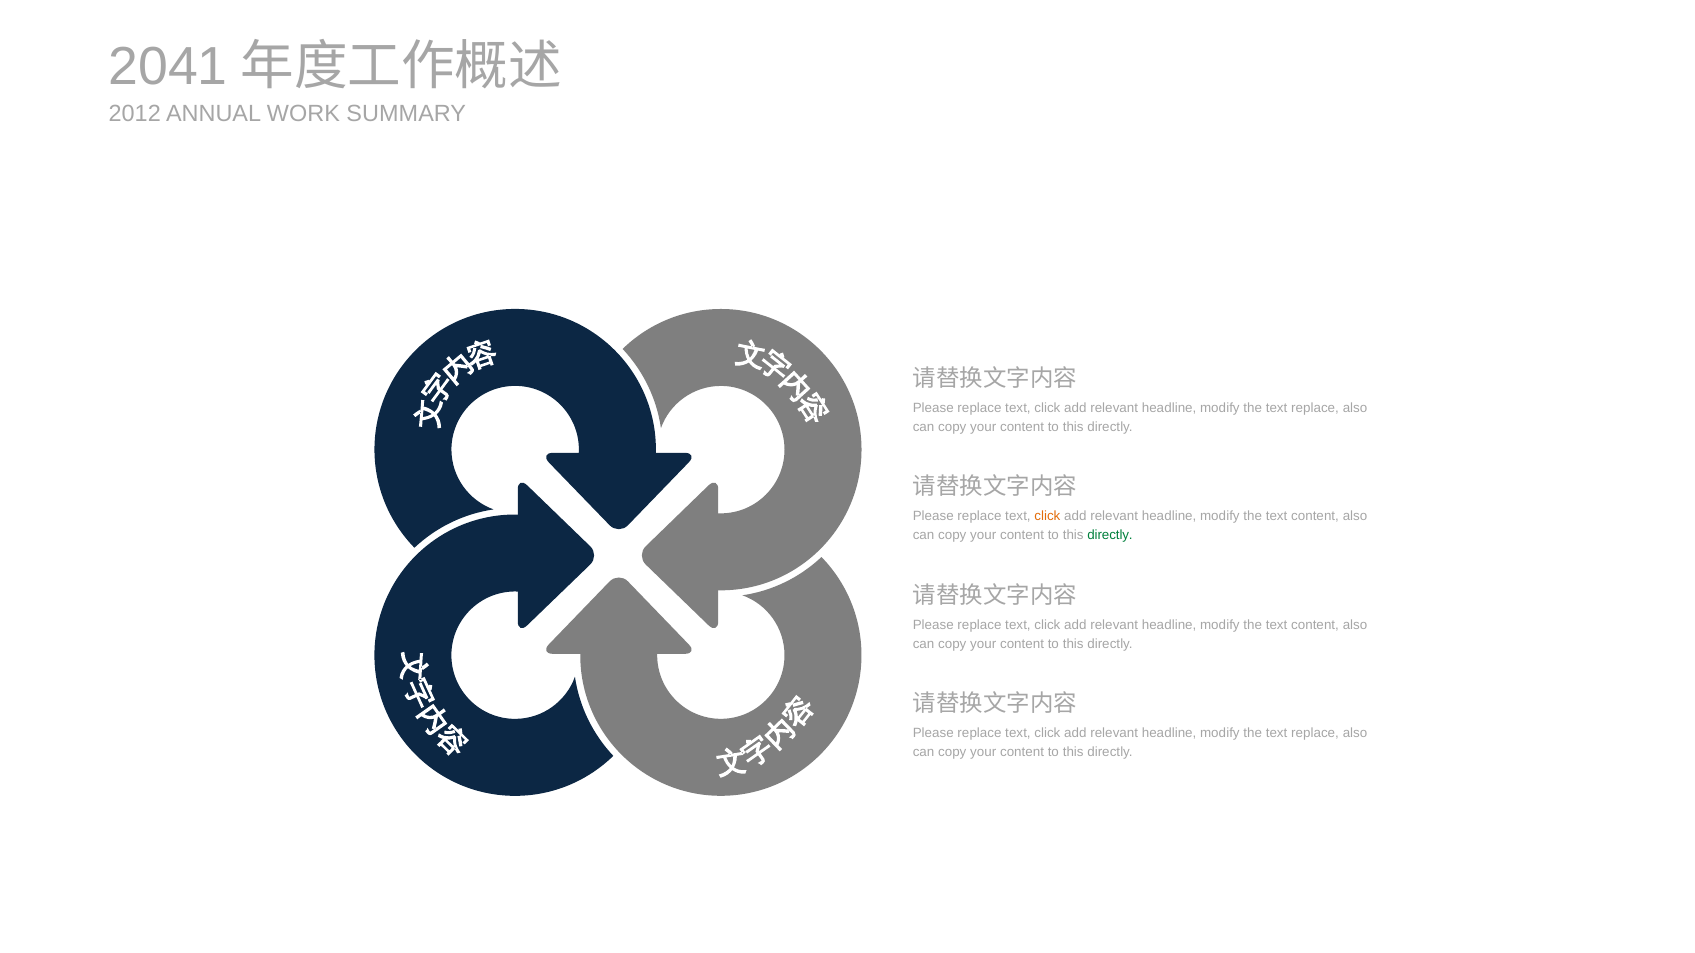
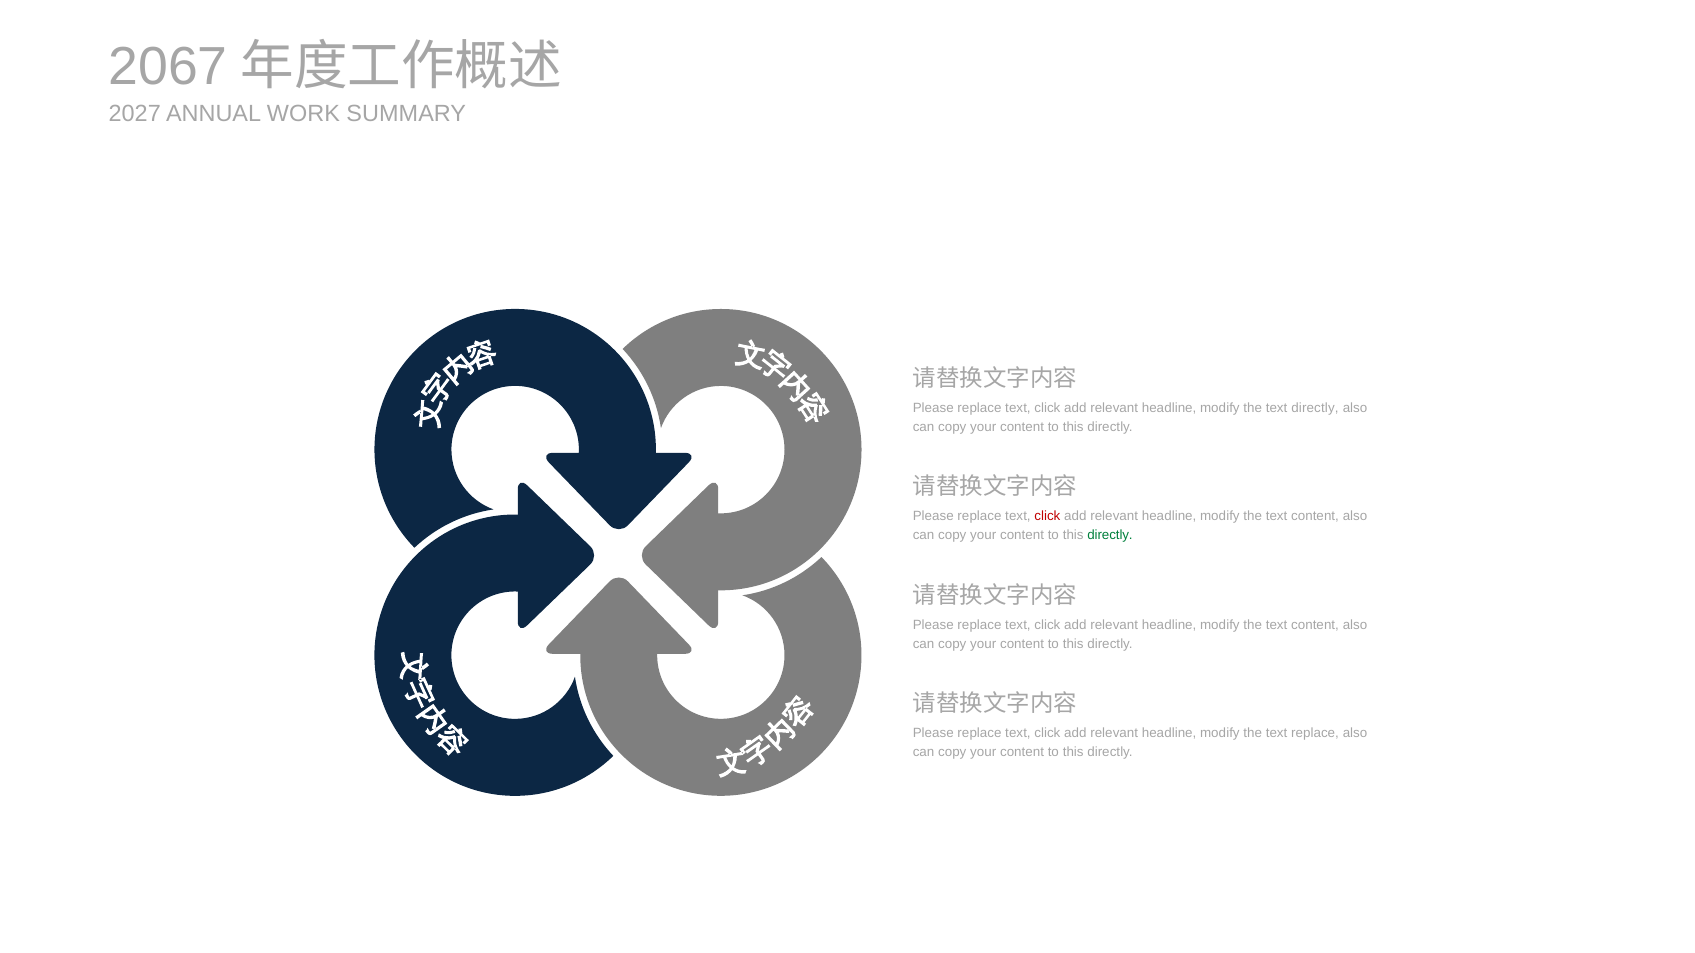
2041: 2041 -> 2067 (168, 67)
2012: 2012 -> 2027 (135, 114)
replace: replace -> directly (1315, 408)
click colour: orange -> red (1047, 517)
